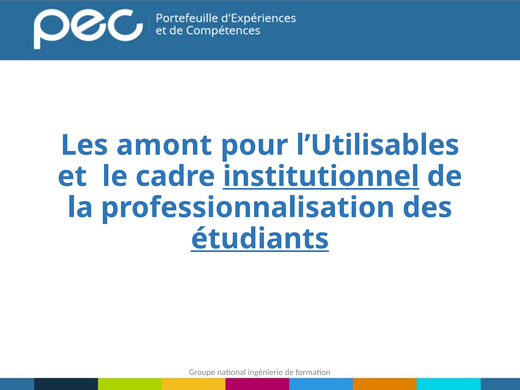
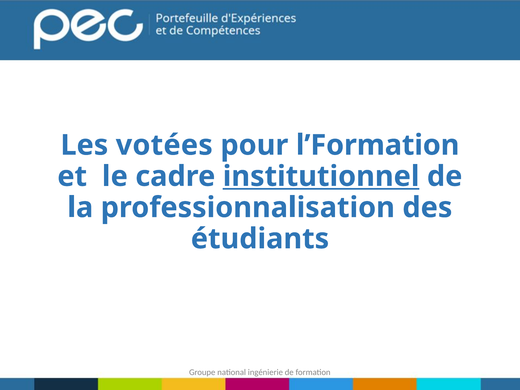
amont: amont -> votées (164, 145)
l’Utilisables: l’Utilisables -> l’Formation (378, 145)
étudiants underline: present -> none (260, 239)
